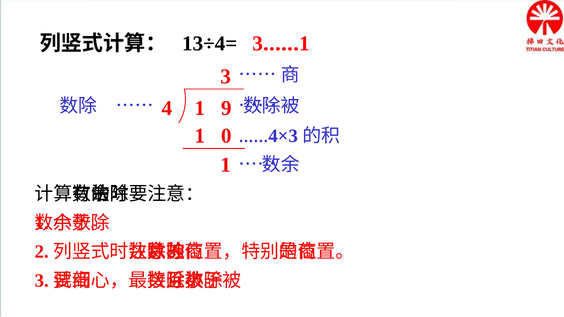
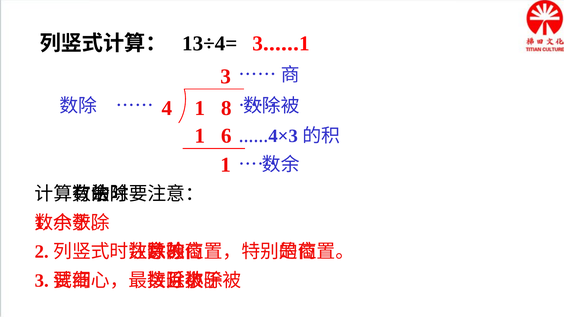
9: 9 -> 8 (226, 108)
0: 0 -> 6 (226, 136)
